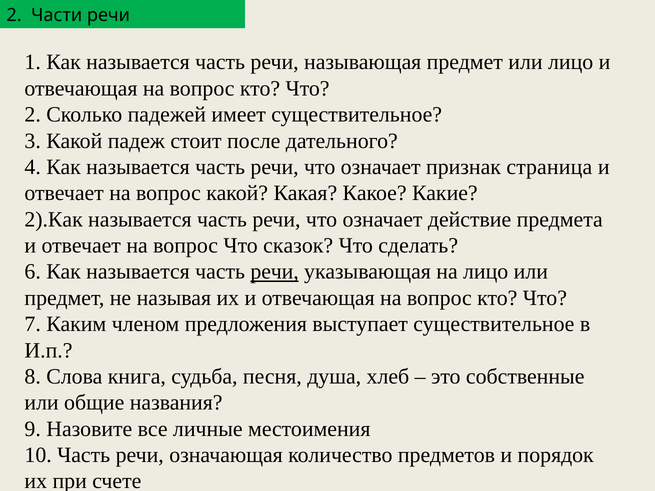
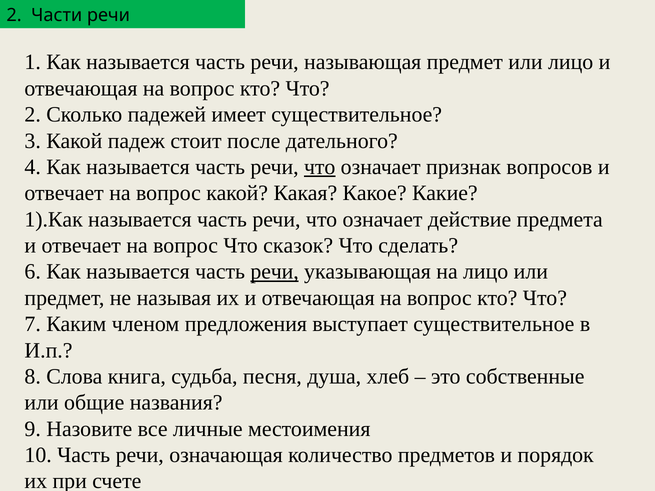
что underline: none -> present (320, 167)
страница: страница -> вопросов (549, 167)
2).Как: 2).Как -> 1).Как (54, 219)
